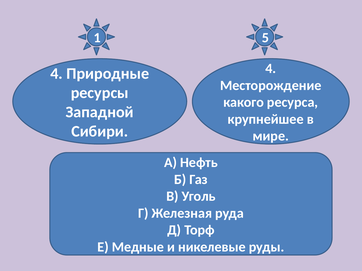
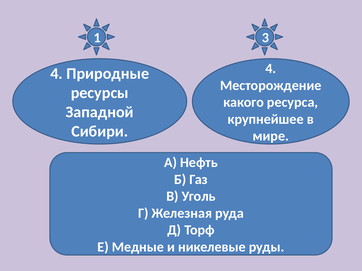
5: 5 -> 3 (265, 38)
